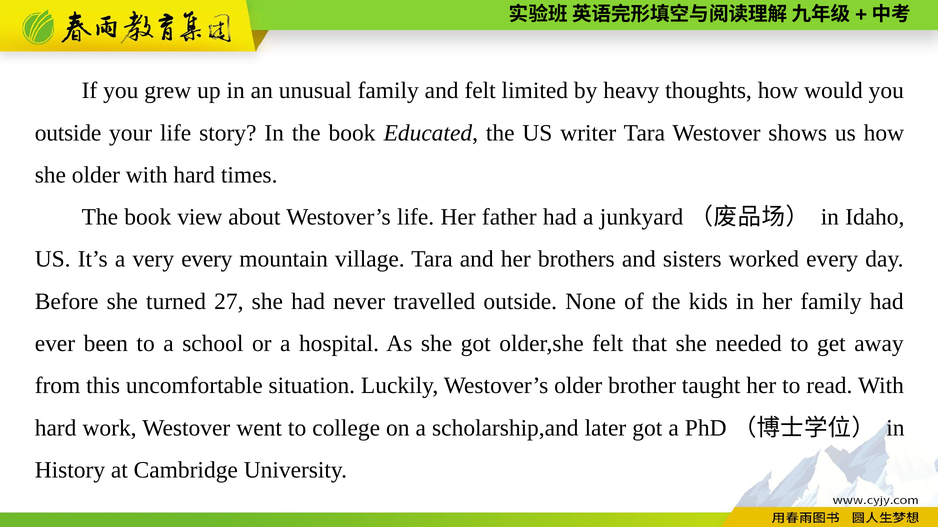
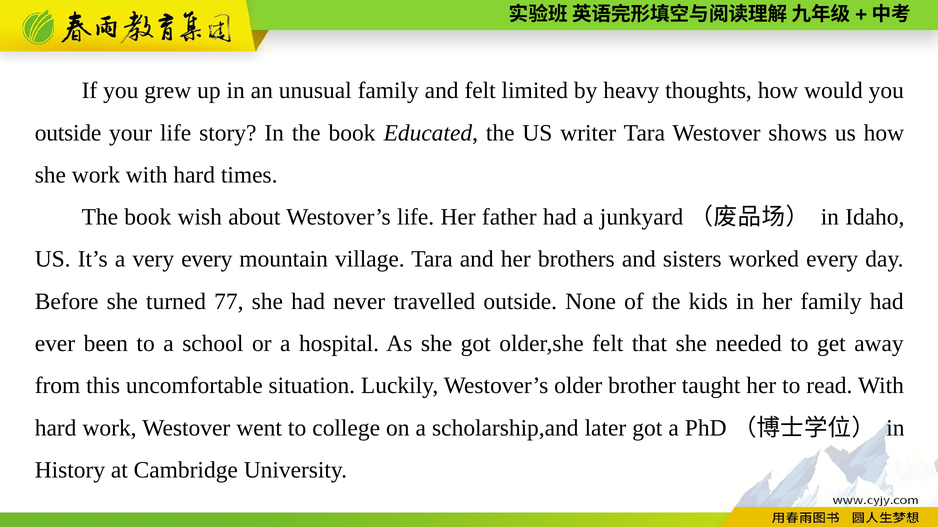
she older: older -> work (96, 175)
view: view -> wish (200, 217)
27: 27 -> 77 (229, 302)
